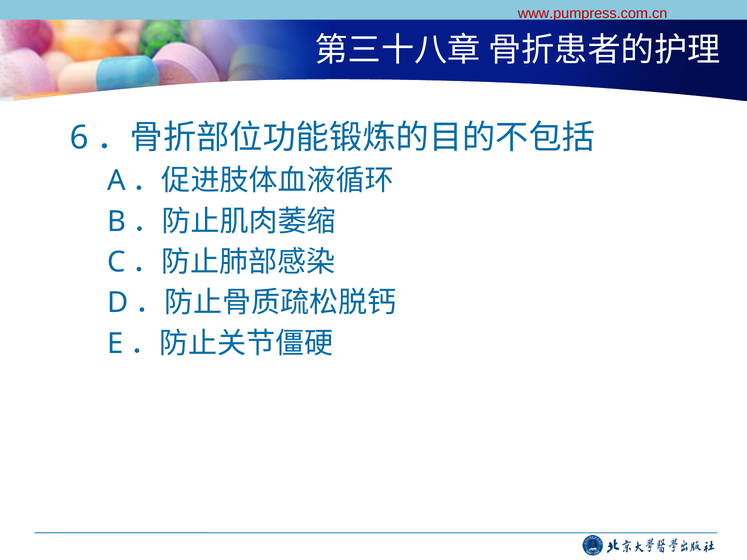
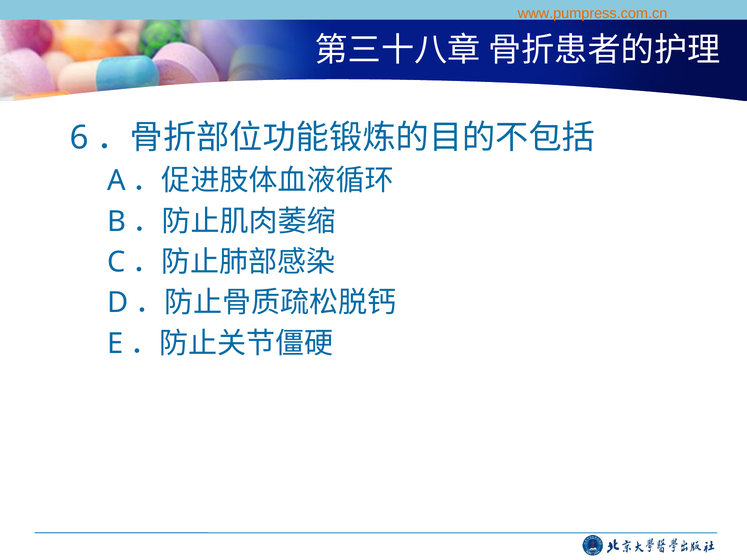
www.pumpress.com.cn colour: red -> orange (593, 13)
